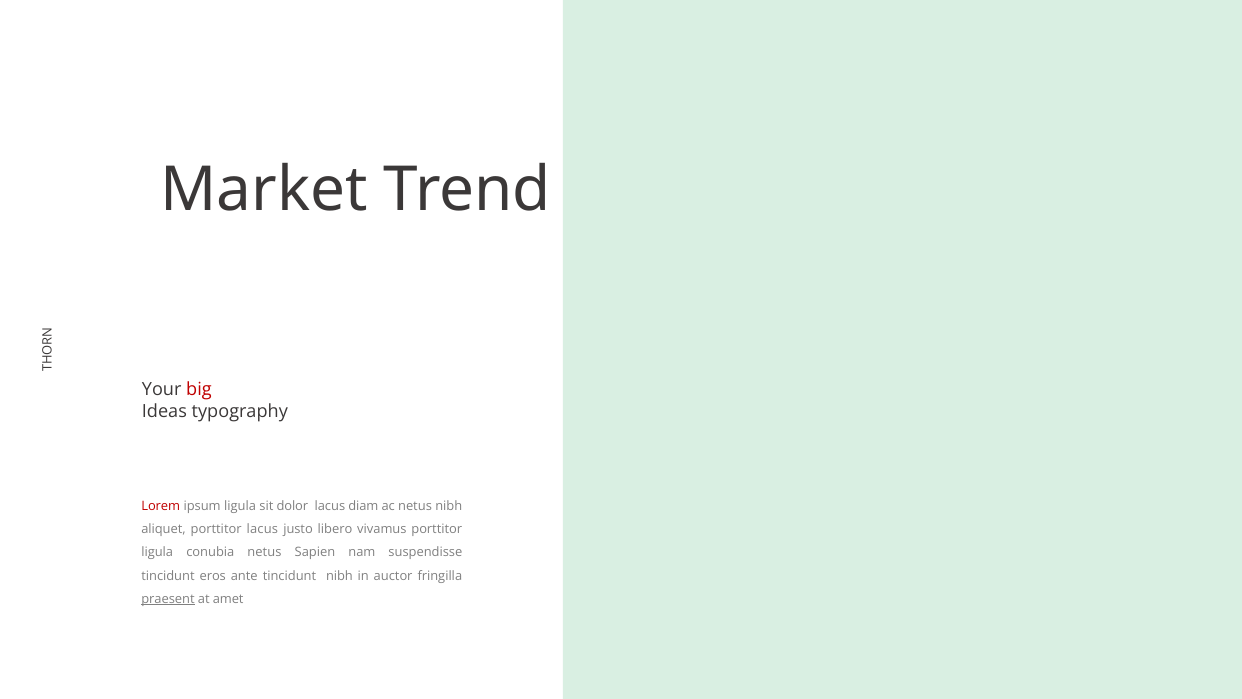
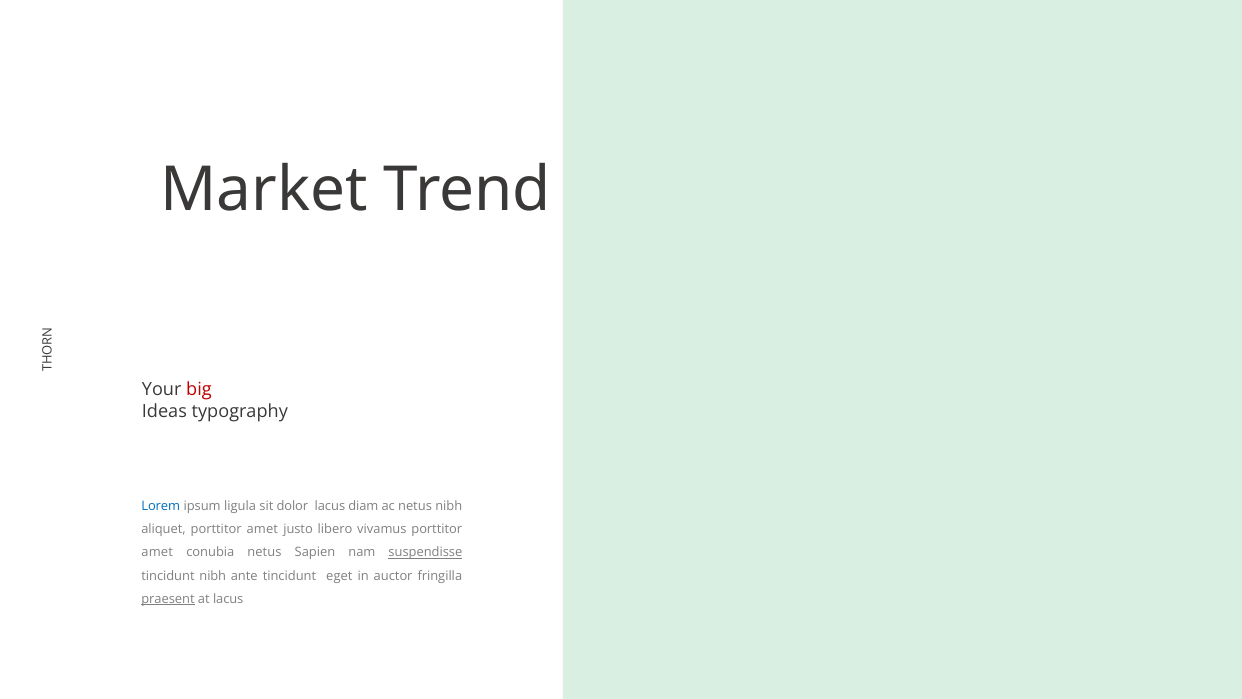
Lorem colour: red -> blue (161, 506)
aliquet porttitor lacus: lacus -> amet (262, 529)
ligula: ligula -> amet (157, 552)
suspendisse underline: none -> present (425, 552)
tincidunt eros: eros -> nibh (213, 576)
tincidunt nibh: nibh -> eget (339, 576)
at amet: amet -> lacus (228, 599)
